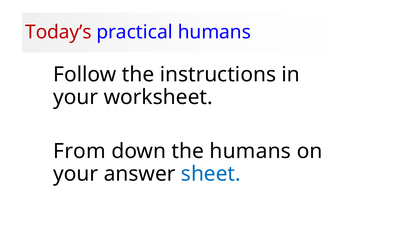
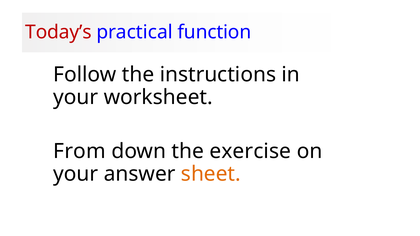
practical humans: humans -> function (214, 32)
the humans: humans -> exercise (250, 151)
sheet colour: blue -> orange (211, 174)
